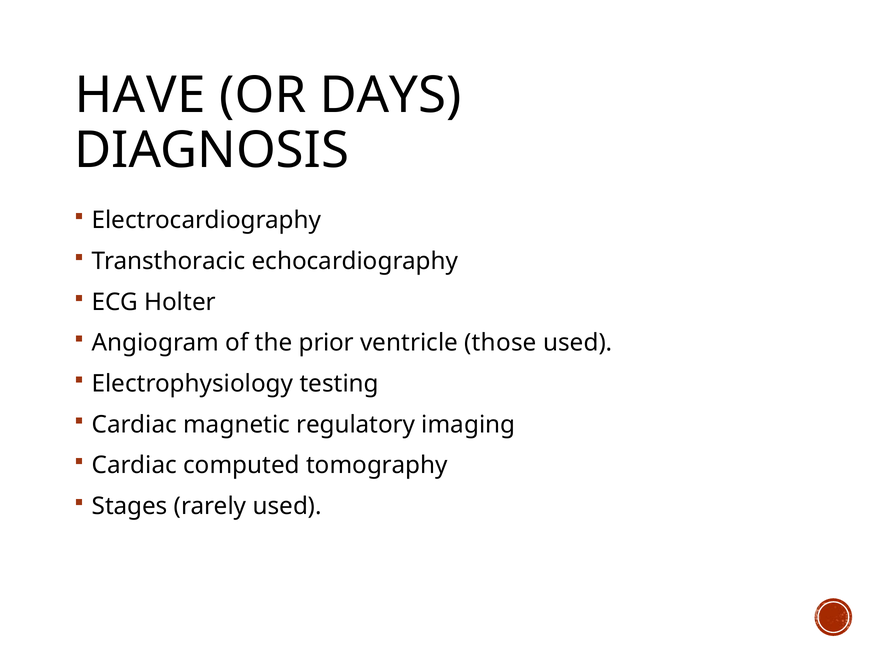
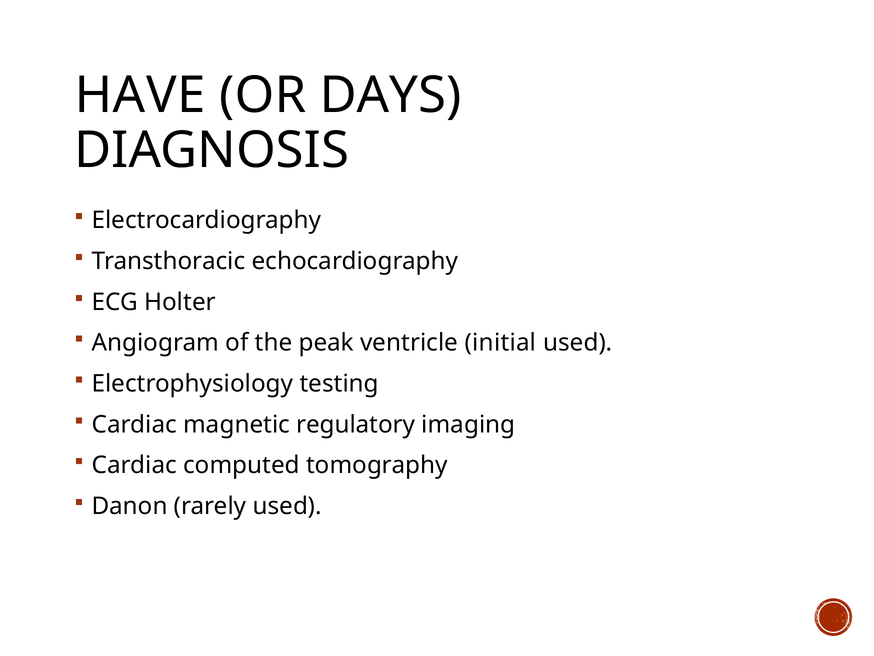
prior: prior -> peak (326, 343)
those: those -> initial (500, 343)
Stages: Stages -> Danon (130, 506)
